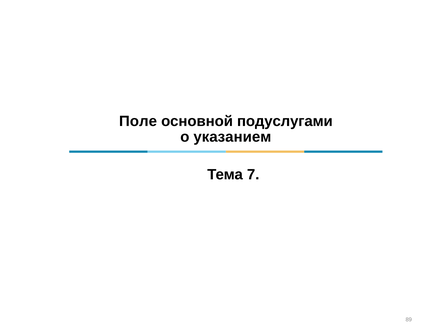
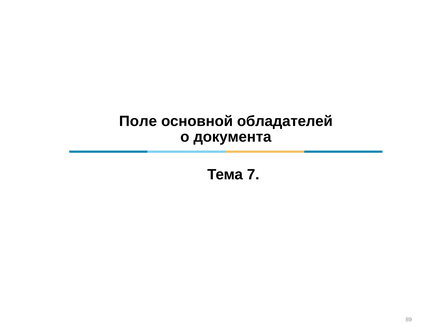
подуслугами: подуслугами -> обладателей (285, 121)
указанием: указанием -> документа (232, 137)
